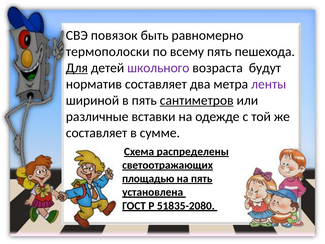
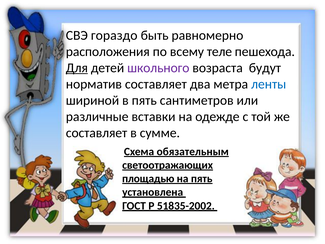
повязок: повязок -> гораздо (114, 35)
термополоски: термополоски -> расположения (108, 52)
всему пять: пять -> теле (219, 52)
ленты colour: purple -> blue (269, 84)
сантиметров underline: present -> none (197, 100)
распределены: распределены -> обязательным (193, 151)
51835-2080: 51835-2080 -> 51835-2002 (186, 206)
